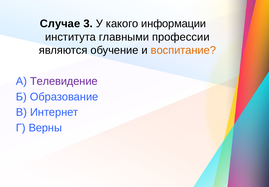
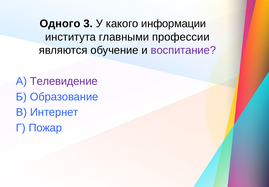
Случае: Случае -> Одного (60, 24)
воспитание colour: orange -> purple (183, 50)
Верны: Верны -> Пожар (45, 127)
